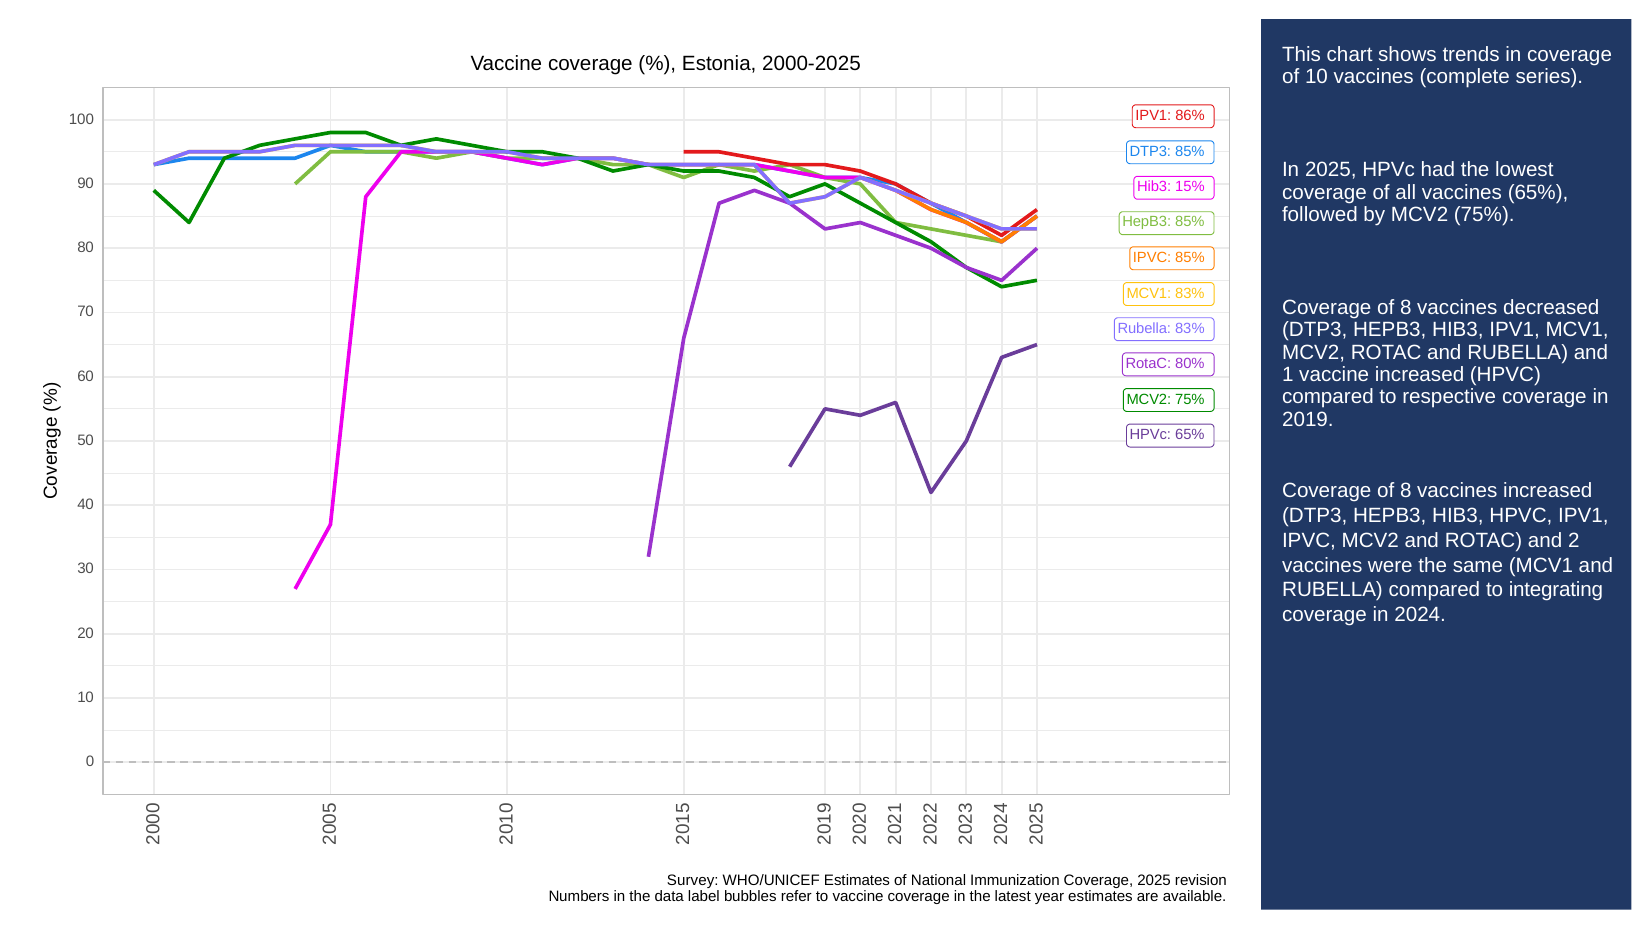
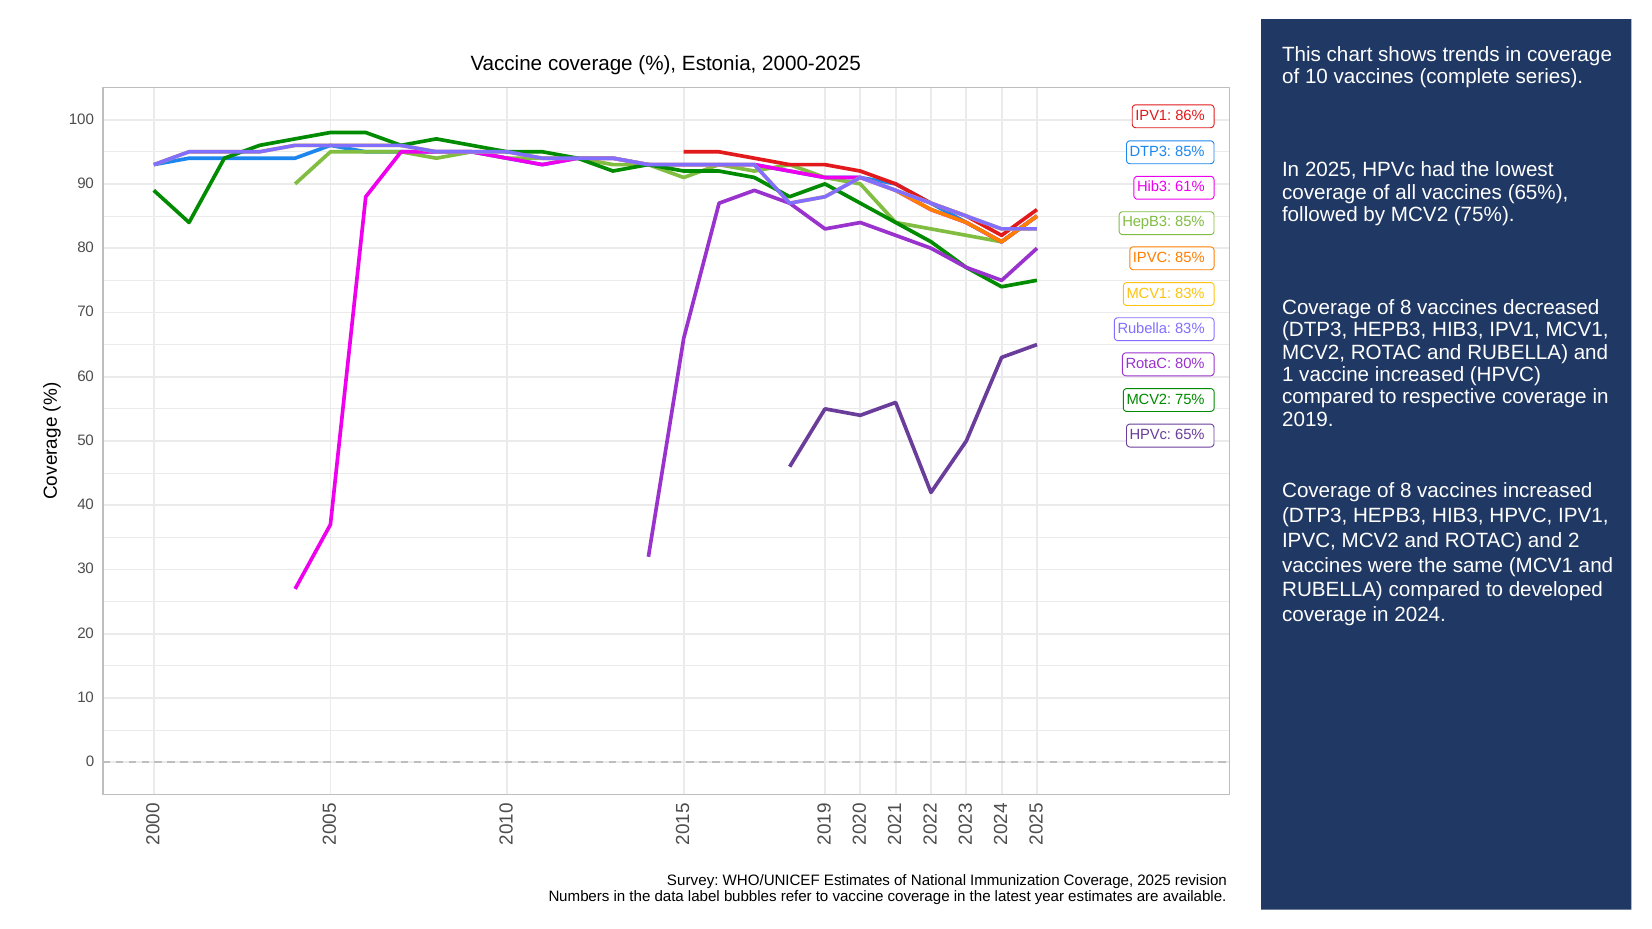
15%: 15% -> 61% (1190, 187)
integrating: integrating -> developed (1556, 590)
